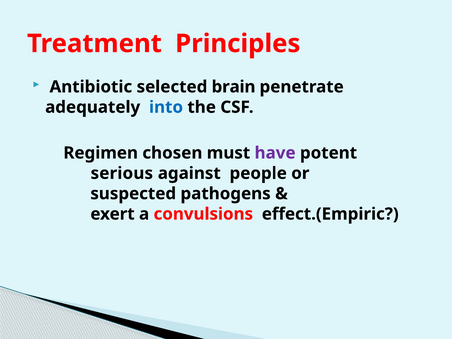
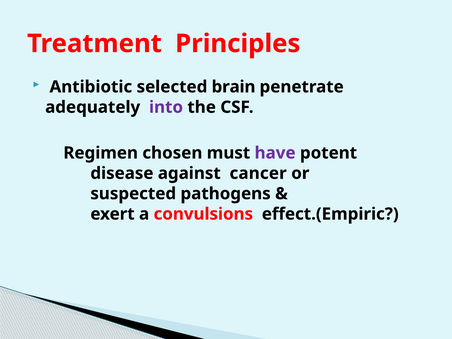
into colour: blue -> purple (166, 107)
serious: serious -> disease (122, 173)
people: people -> cancer (258, 173)
